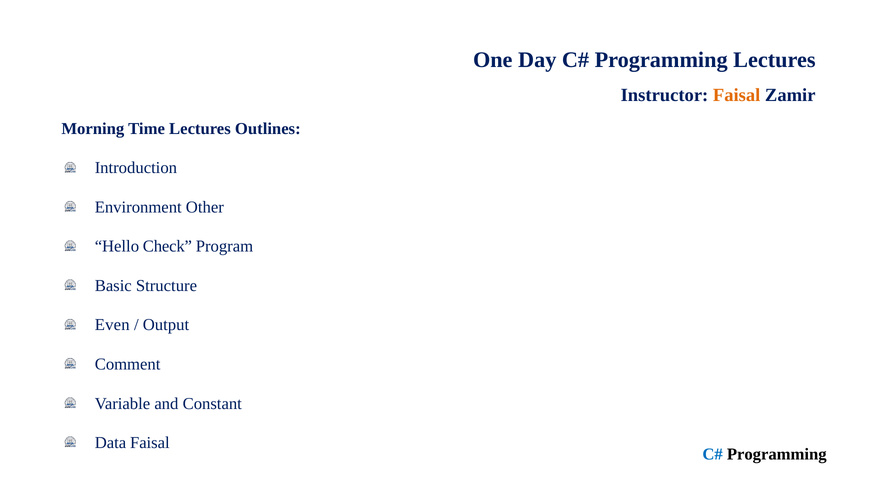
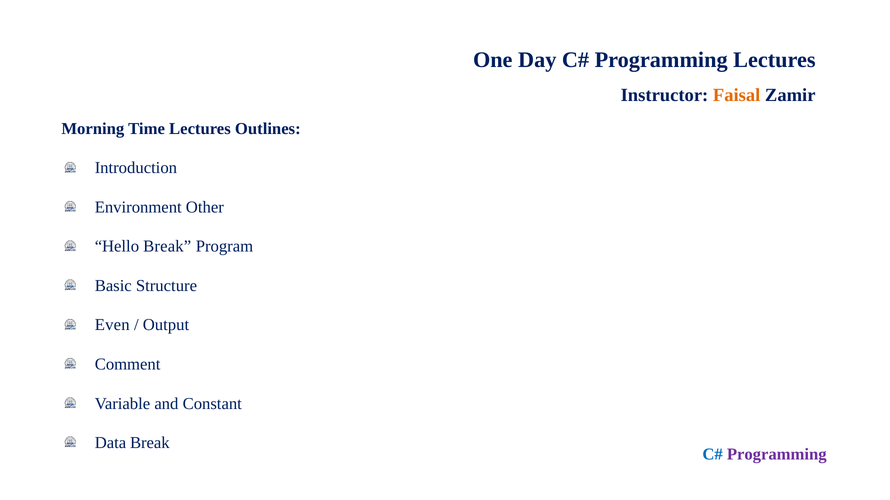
Hello Check: Check -> Break (167, 247)
Data Faisal: Faisal -> Break (150, 443)
Programming colour: black -> purple (777, 455)
